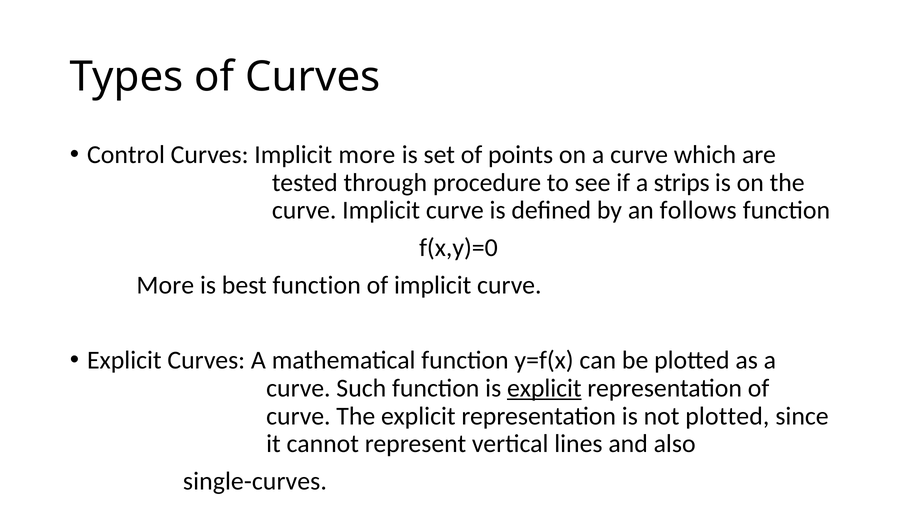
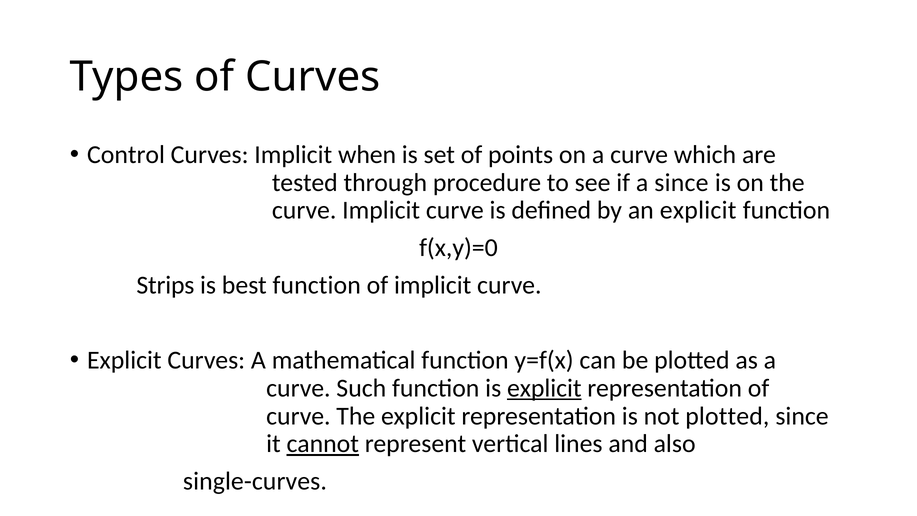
Implicit more: more -> when (367, 155)
a strips: strips -> since (681, 182)
an follows: follows -> explicit (698, 210)
More: More -> Strips (165, 285)
cannot underline: none -> present (323, 444)
